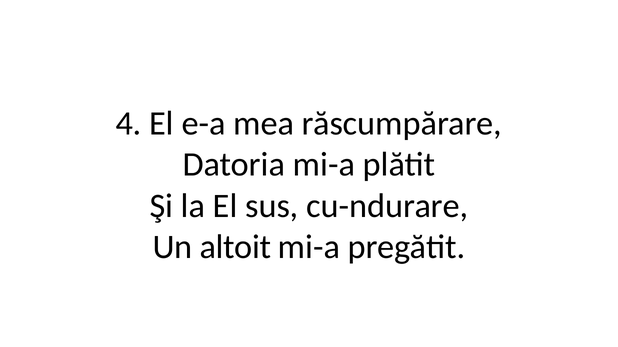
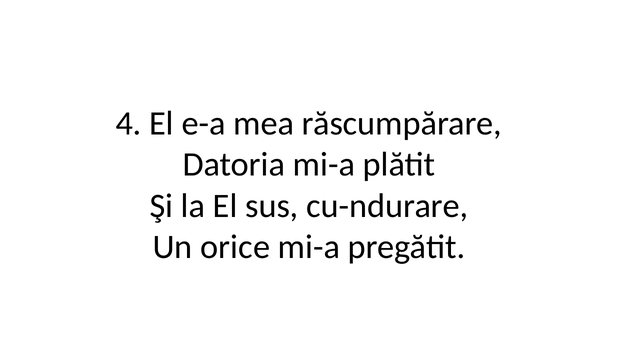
altoit: altoit -> orice (235, 247)
